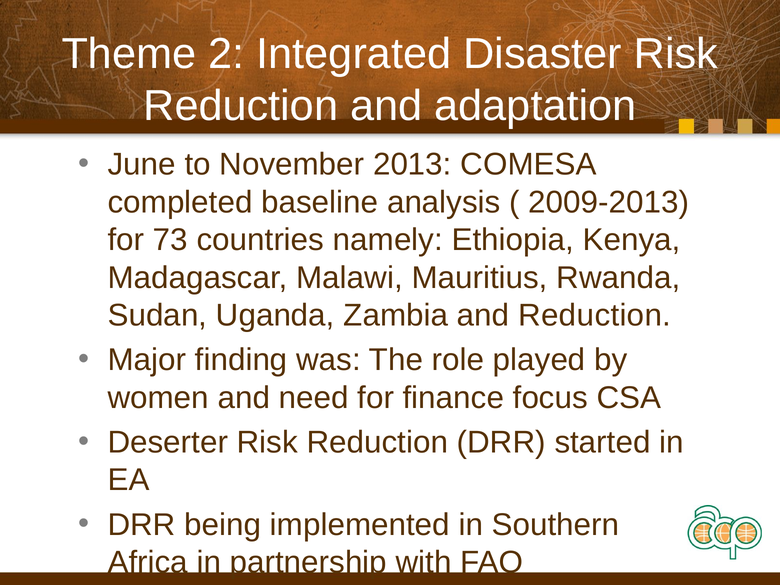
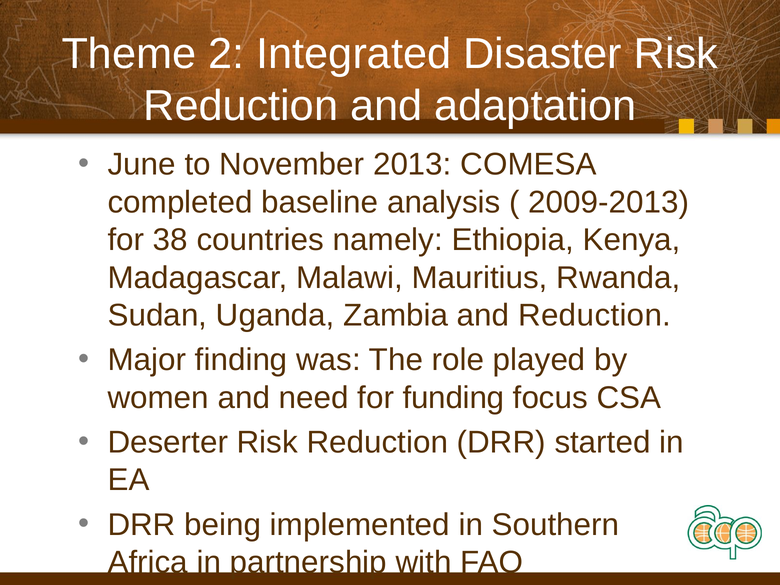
73: 73 -> 38 (170, 240)
finance: finance -> funding (454, 398)
